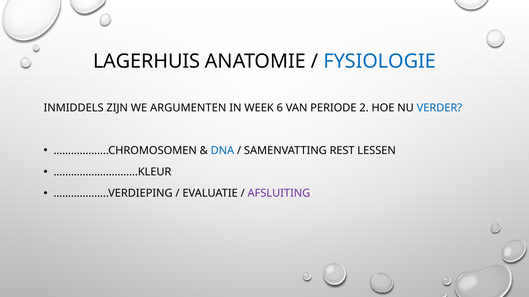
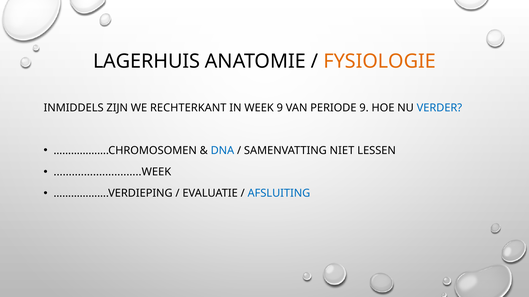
FYSIOLOGIE colour: blue -> orange (380, 61)
ARGUMENTEN: ARGUMENTEN -> RECHTERKANT (188, 108)
WEEK 6: 6 -> 9 (280, 108)
PERIODE 2: 2 -> 9 (364, 108)
REST: REST -> NIET (342, 151)
.............................KLEUR: .............................KLEUR -> .............................WEEK (112, 172)
AFSLUITING colour: purple -> blue (279, 194)
